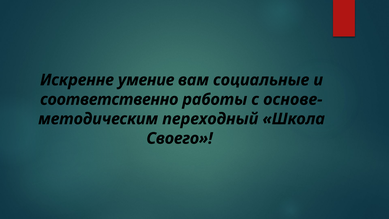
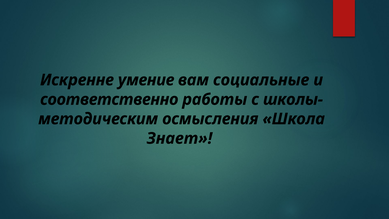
основе‐: основе‐ -> школы‐ (293, 99)
переходный: переходный -> осмысления (210, 119)
Своего: Своего -> Знает (179, 138)
